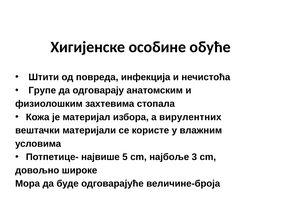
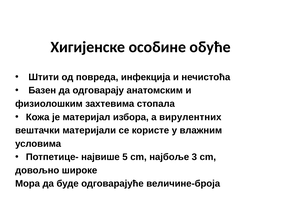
Групе: Групе -> Базен (42, 90)
